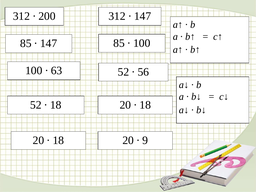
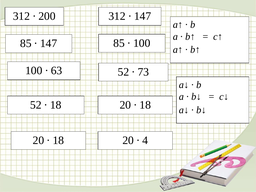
56: 56 -> 73 (143, 72)
9: 9 -> 4 (145, 140)
